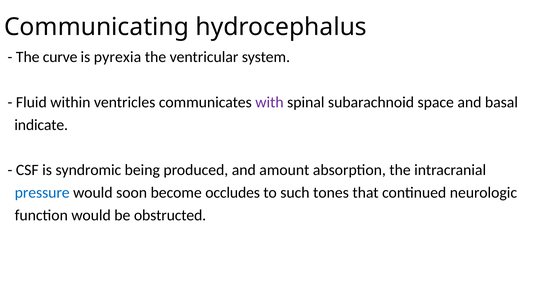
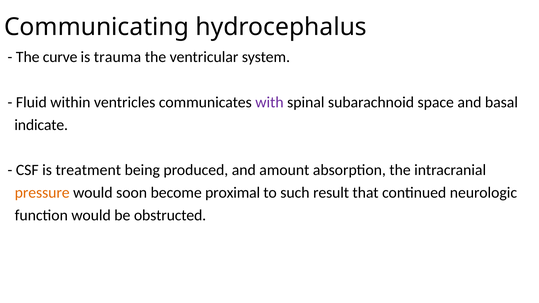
pyrexia: pyrexia -> trauma (118, 57)
syndromic: syndromic -> treatment (88, 170)
pressure colour: blue -> orange (42, 193)
occludes: occludes -> proximal (233, 193)
tones: tones -> result (331, 193)
